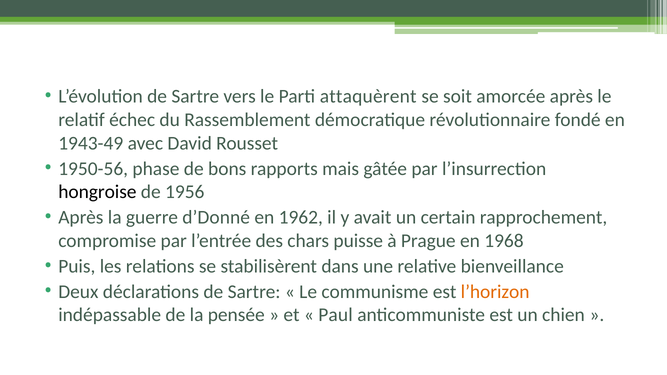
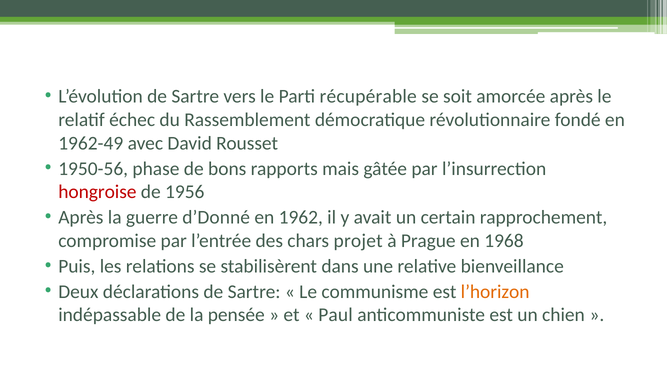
attaquèrent: attaquèrent -> récupérable (368, 97)
1943-49: 1943-49 -> 1962-49 (91, 143)
hongroise colour: black -> red (97, 192)
puisse: puisse -> projet (358, 241)
